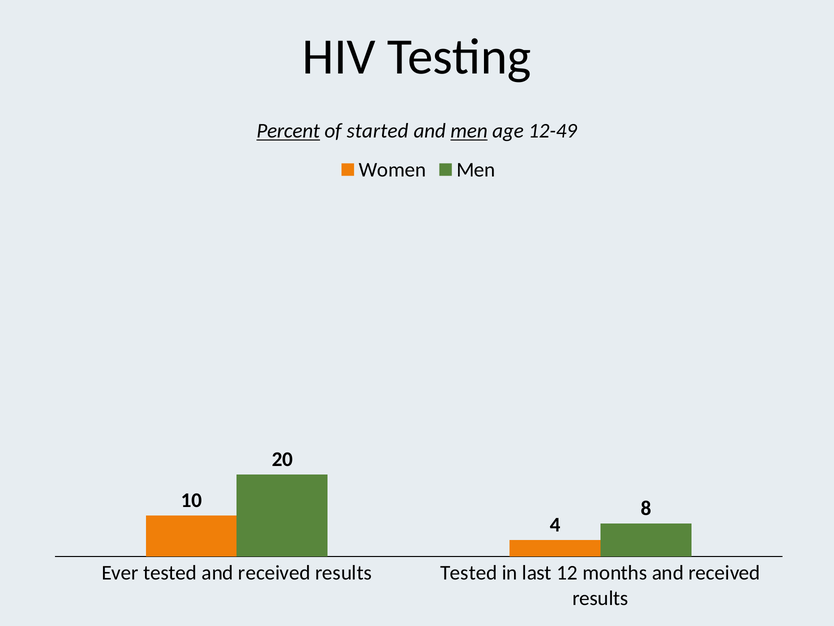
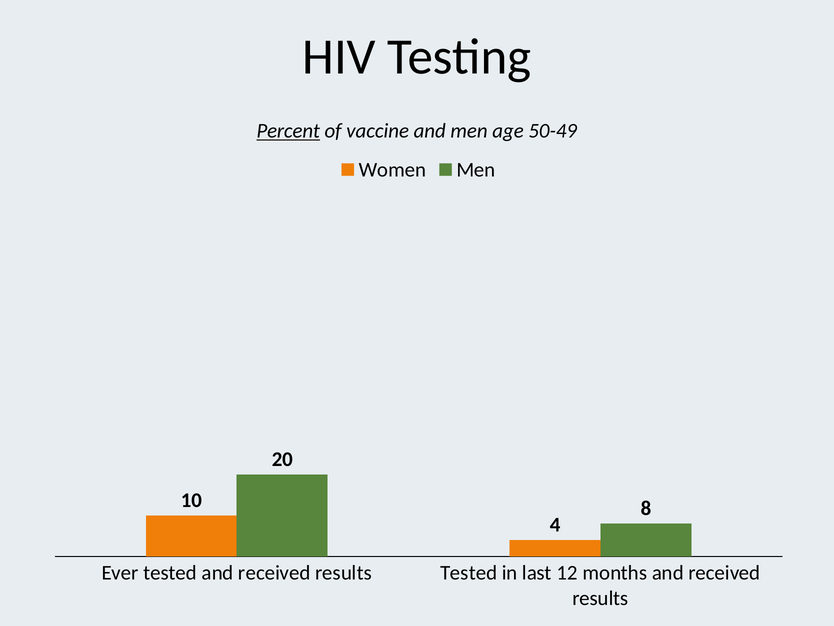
started: started -> vaccine (378, 131)
men underline: present -> none (469, 131)
12-49: 12-49 -> 50-49 (553, 131)
